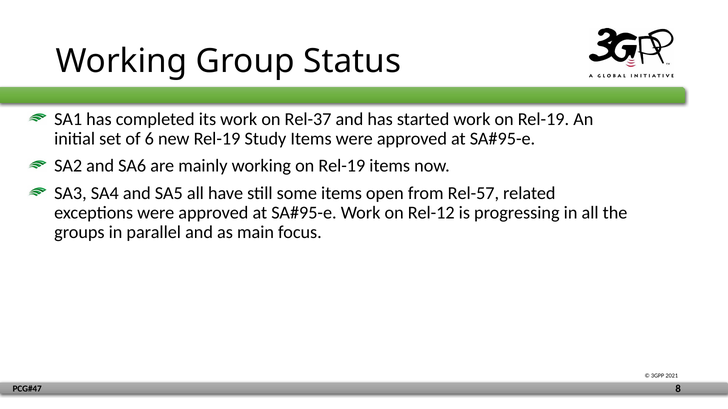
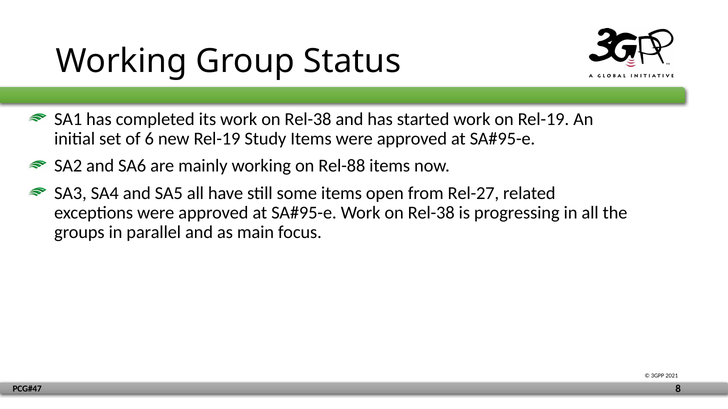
its work on Rel-37: Rel-37 -> Rel-38 (308, 119)
working on Rel-19: Rel-19 -> Rel-88 (342, 166)
Rel-57: Rel-57 -> Rel-27 (473, 193)
Rel-12: Rel-12 -> Rel-38 (431, 213)
